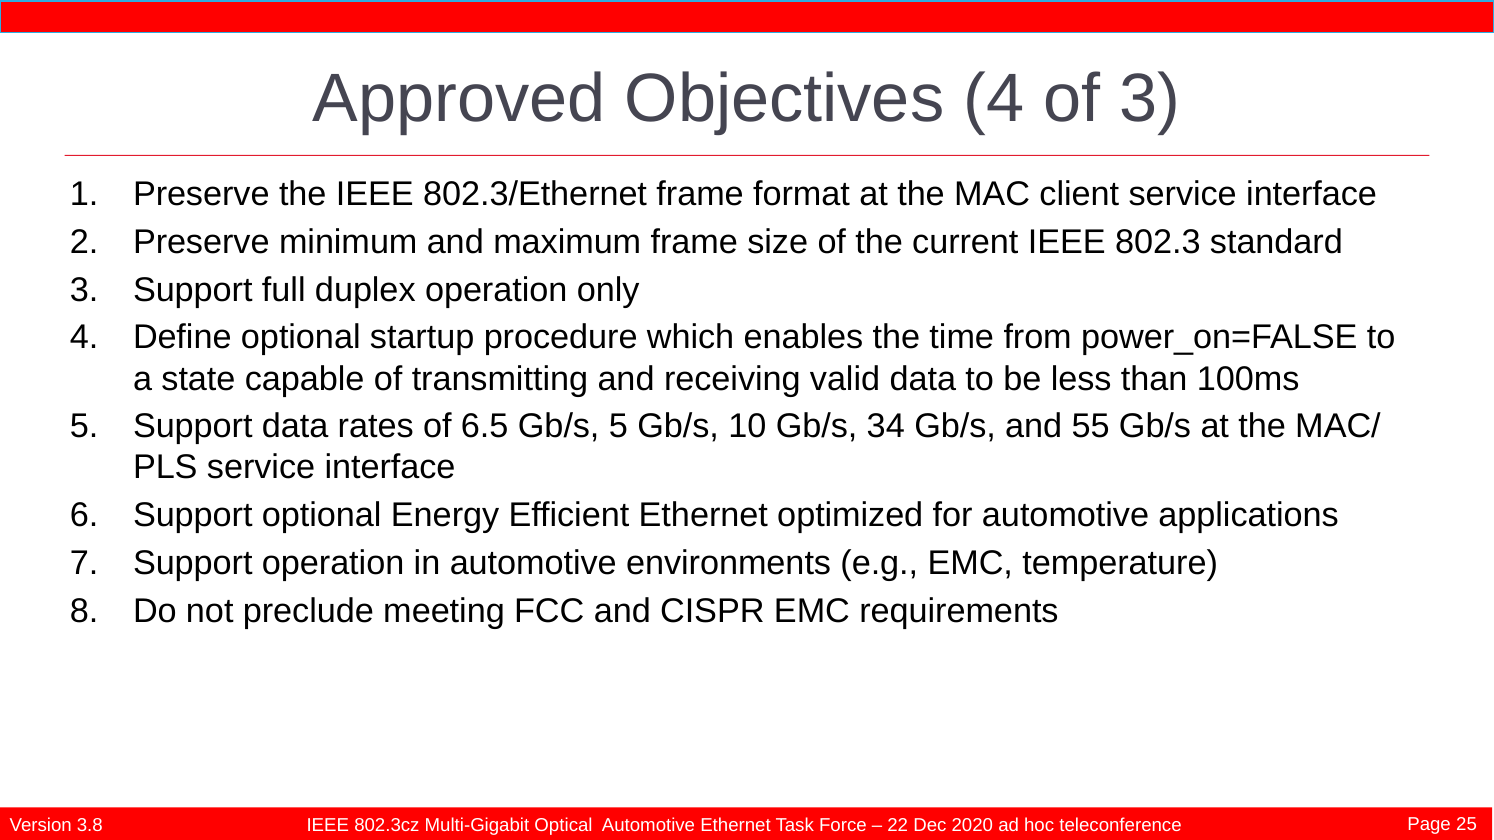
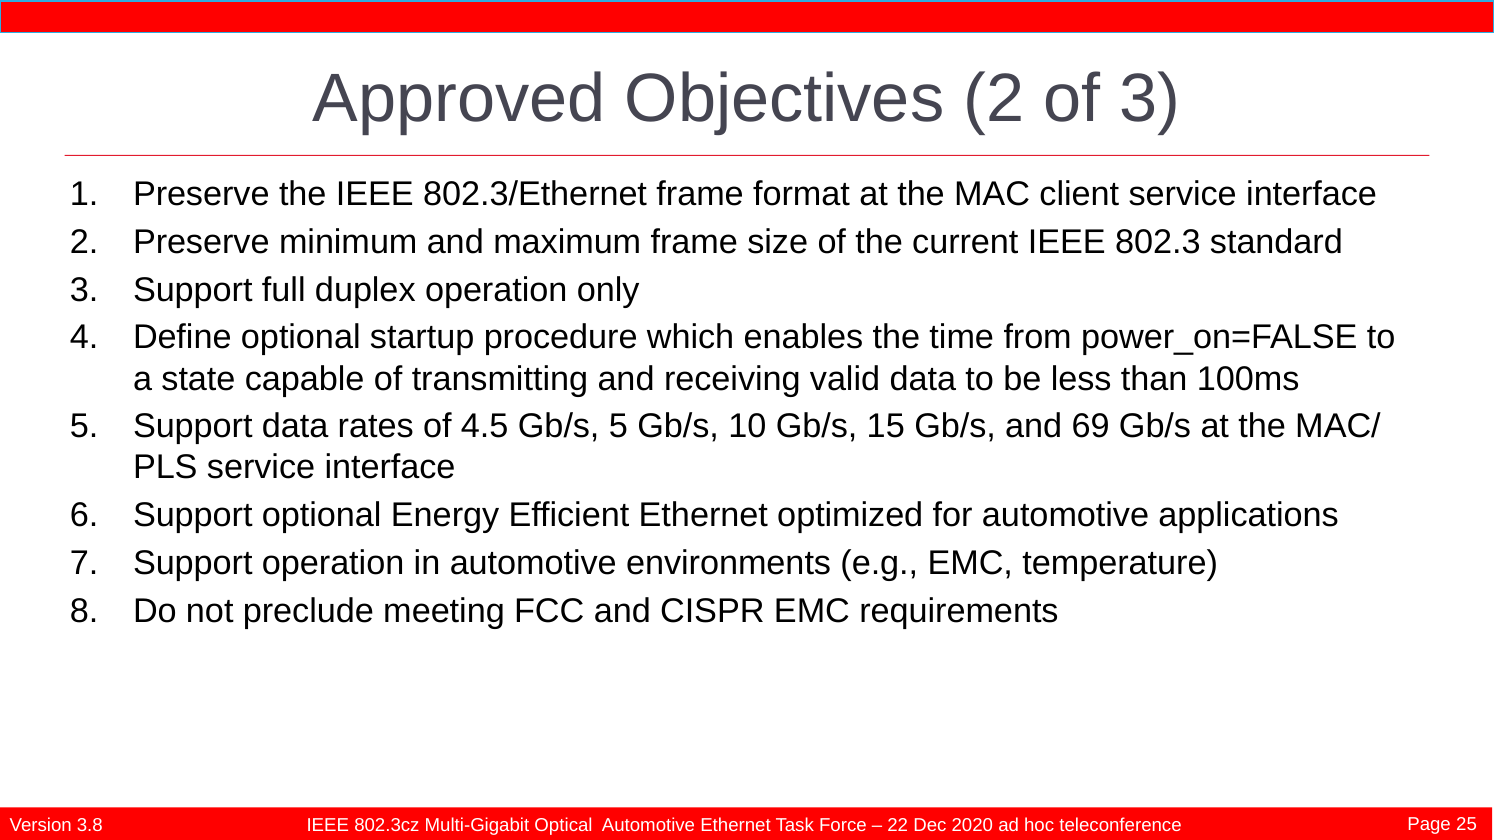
Objectives 4: 4 -> 2 (994, 99)
6.5: 6.5 -> 4.5 (485, 427)
34: 34 -> 15 (886, 427)
55: 55 -> 69 (1091, 427)
